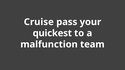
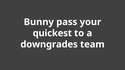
Cruise: Cruise -> Bunny (39, 22)
malfunction: malfunction -> downgrades (49, 45)
